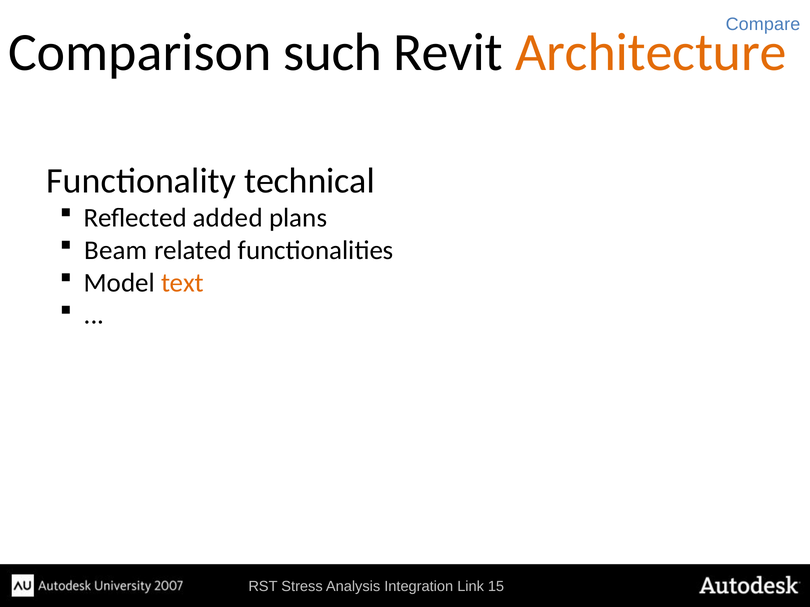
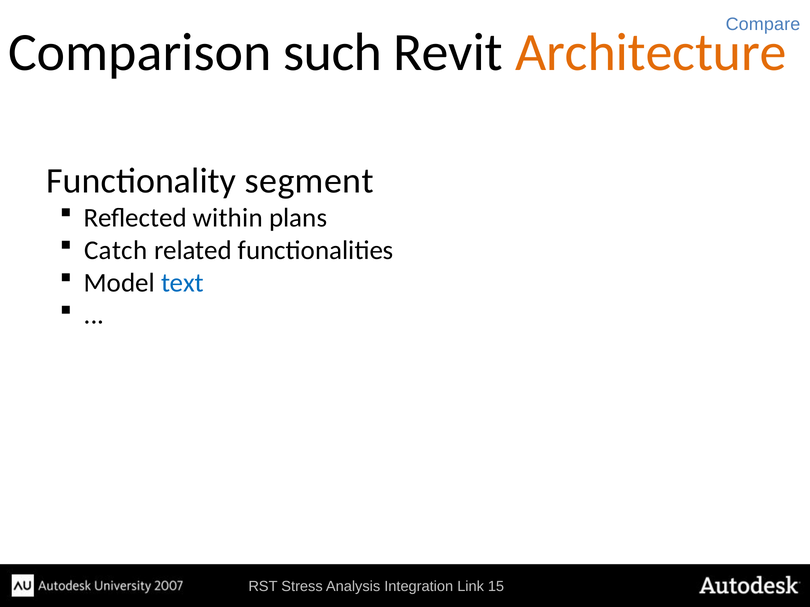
technical: technical -> segment (309, 181)
added: added -> within (228, 218)
Beam: Beam -> Catch (116, 250)
text colour: orange -> blue (182, 283)
